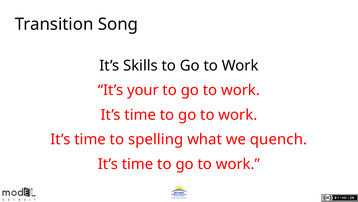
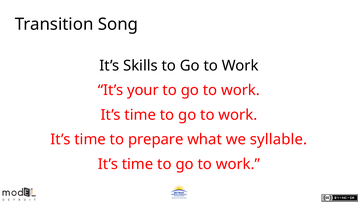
spelling: spelling -> prepare (156, 139)
quench: quench -> syllable (278, 139)
